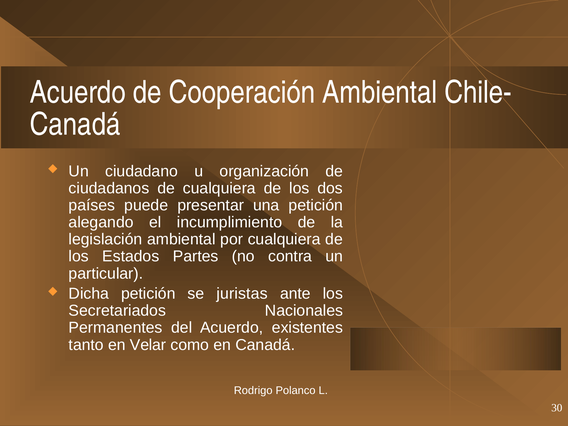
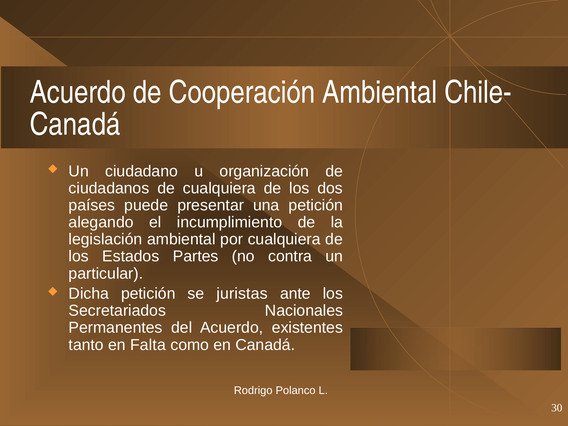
Velar: Velar -> Falta (148, 345)
